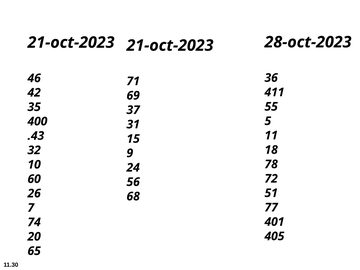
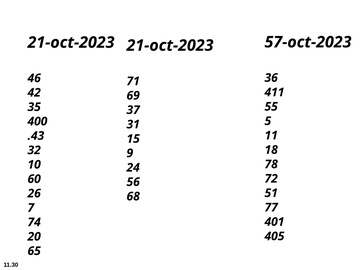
28-oct-2023: 28-oct-2023 -> 57-oct-2023 (308, 42)
